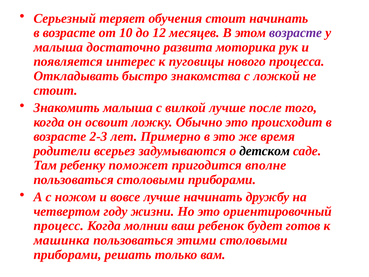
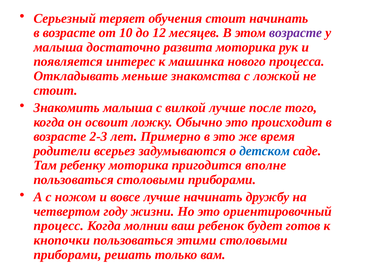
пуговицы: пуговицы -> машинка (197, 62)
быстро: быстро -> меньше (145, 76)
детском colour: black -> blue (265, 151)
ребенку поможет: поможет -> моторика (139, 165)
машинка: машинка -> кнопочки (62, 240)
